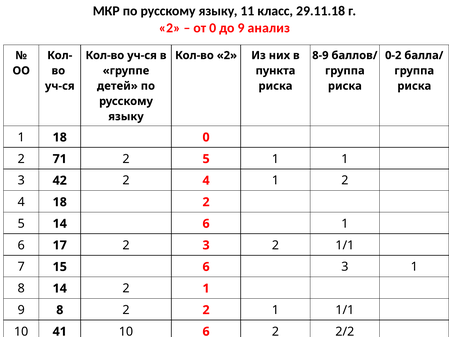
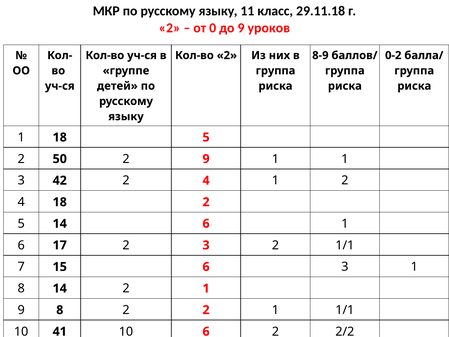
анализ: анализ -> уроков (269, 28)
пункта: пункта -> группа (275, 71)
18 0: 0 -> 5 (206, 137)
71: 71 -> 50 (60, 159)
5: 5 -> 9 (206, 159)
